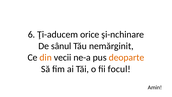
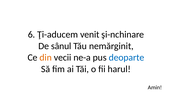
orice: orice -> venit (90, 34)
deoparte colour: orange -> blue (127, 57)
focul: focul -> harul (119, 69)
